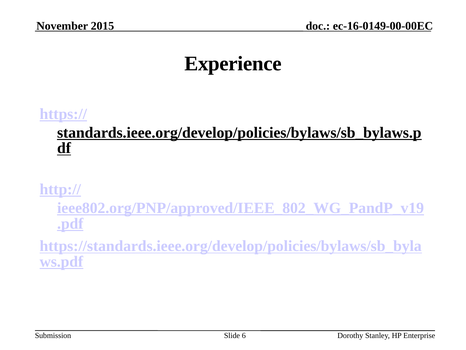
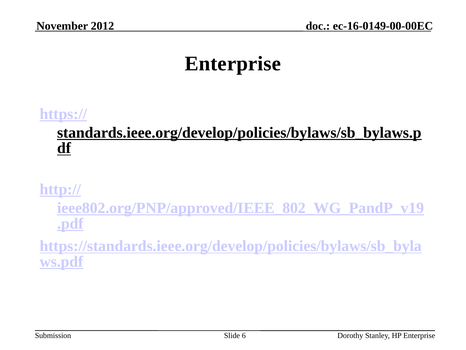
2015: 2015 -> 2012 (102, 26)
Experience: Experience -> Enterprise (233, 64)
